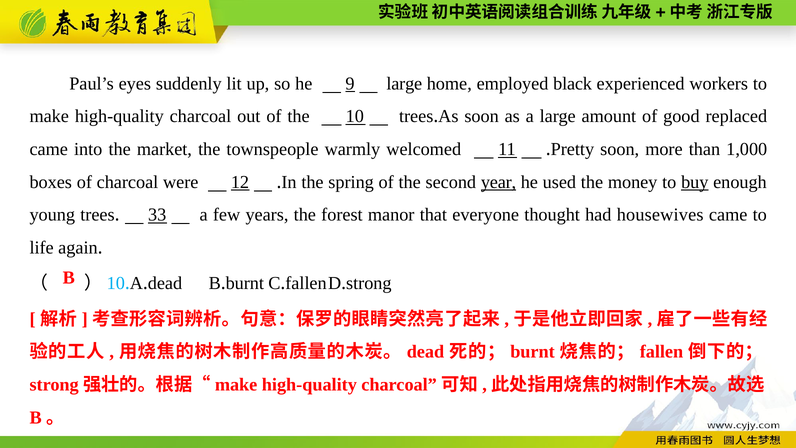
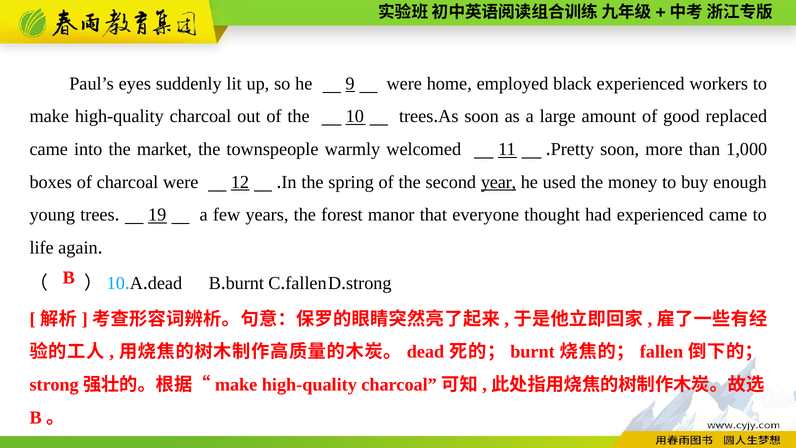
9 large: large -> were (404, 84)
buy underline: present -> none (695, 182)
33: 33 -> 19 (157, 215)
had housewives: housewives -> experienced (660, 215)
